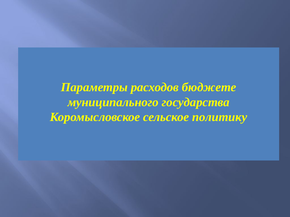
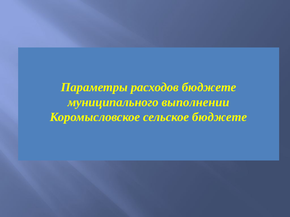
государства: государства -> выполнении (196, 102)
сельское политику: политику -> бюджете (220, 117)
